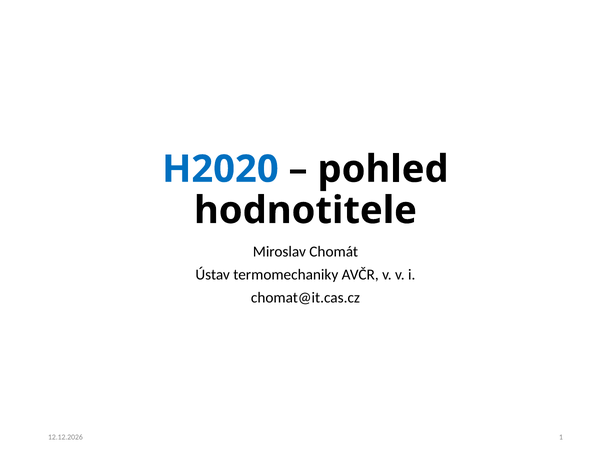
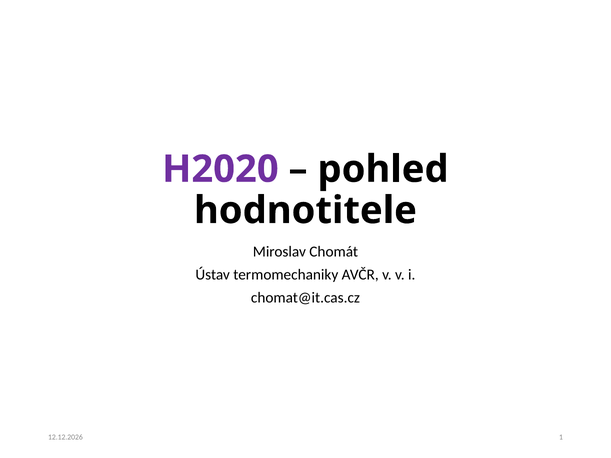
H2020 colour: blue -> purple (220, 169)
